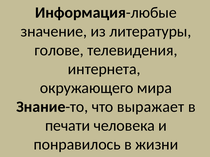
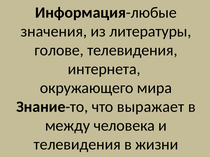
значение: значение -> значения (54, 31)
печати: печати -> между (68, 126)
понравилось: понравилось -> телевидения (77, 145)
